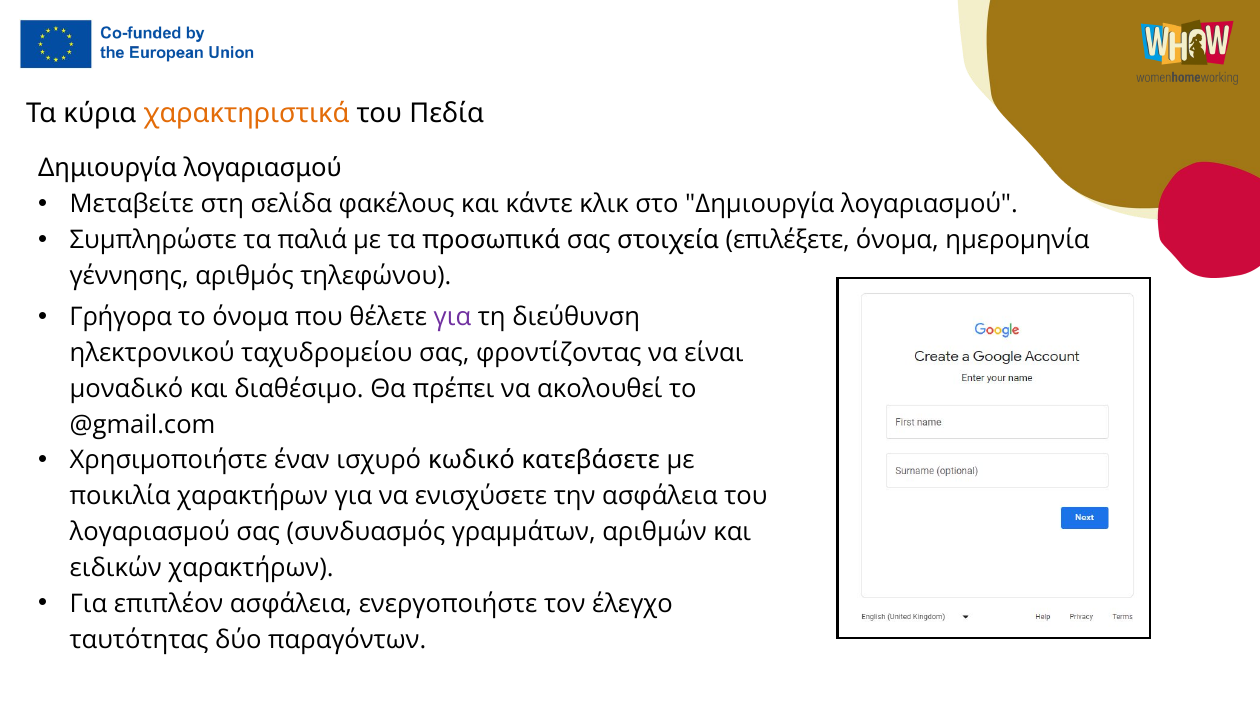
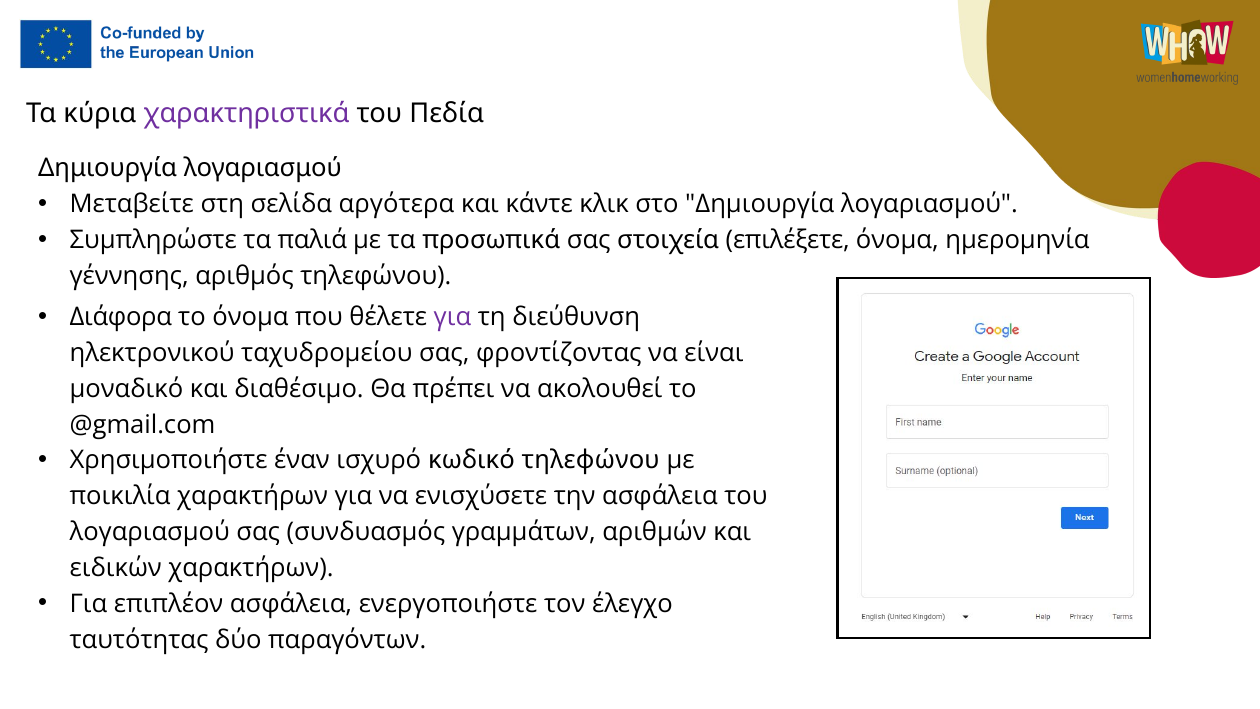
χαρακτηριστικά colour: orange -> purple (247, 114)
φακέλους: φακέλους -> αργότερα (396, 204)
Γρήγορα: Γρήγορα -> Διάφορα (121, 317)
κωδικό κατεβάσετε: κατεβάσετε -> τηλεφώνου (591, 460)
